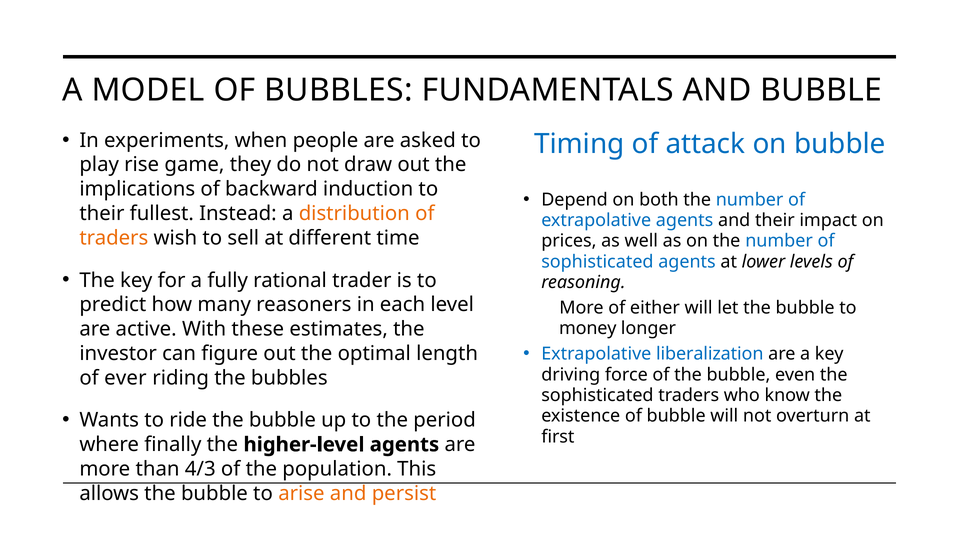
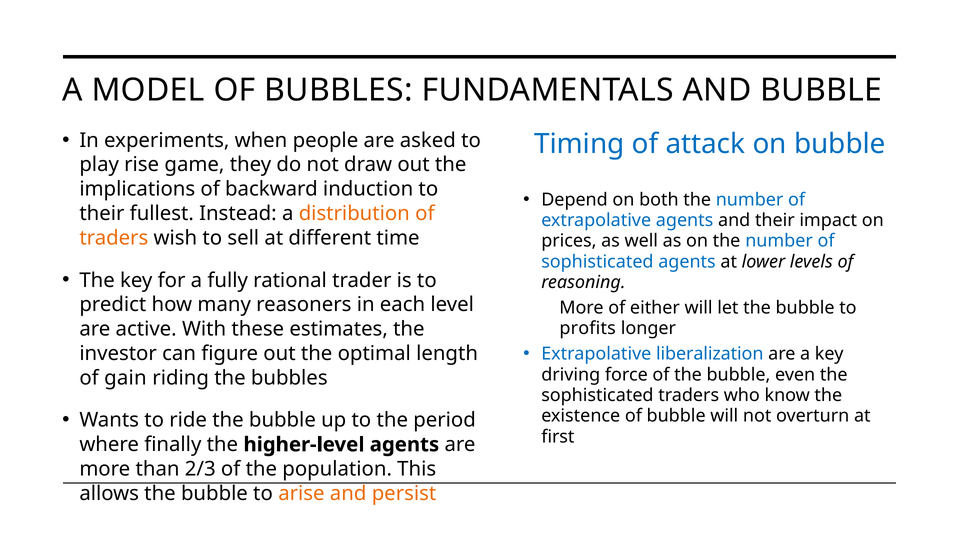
money: money -> profits (588, 329)
ever: ever -> gain (125, 378)
4/3: 4/3 -> 2/3 (200, 469)
